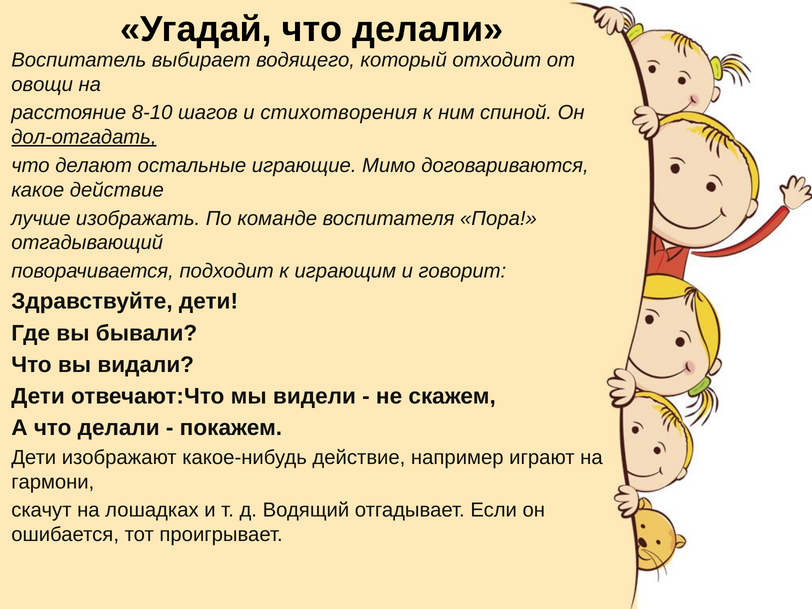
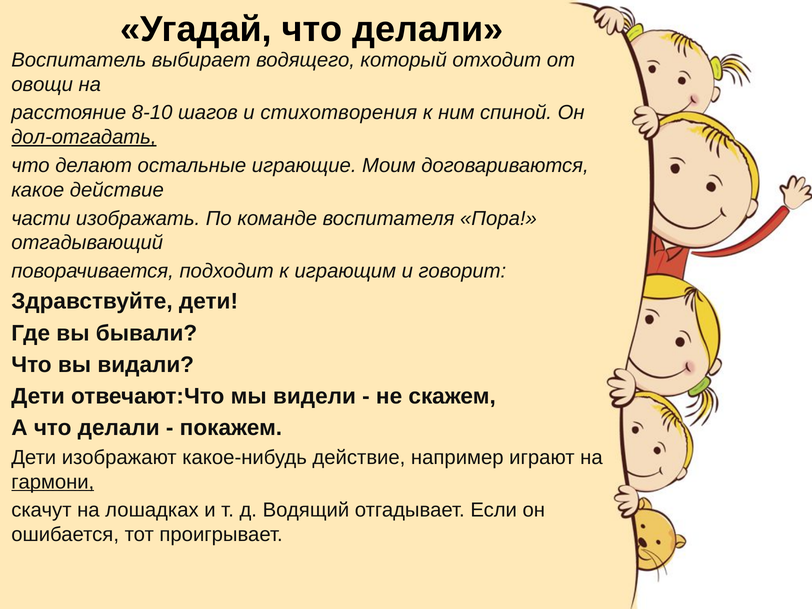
Мимо: Мимо -> Моим (389, 166)
лучше: лучше -> части (41, 218)
гармони underline: none -> present (53, 482)
